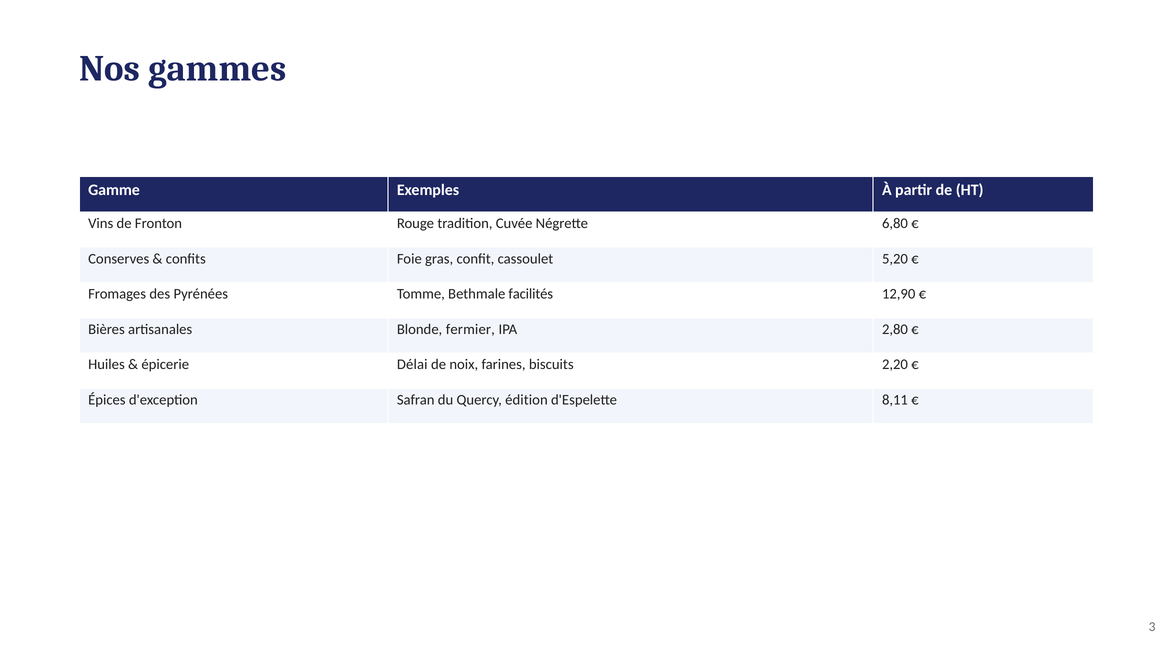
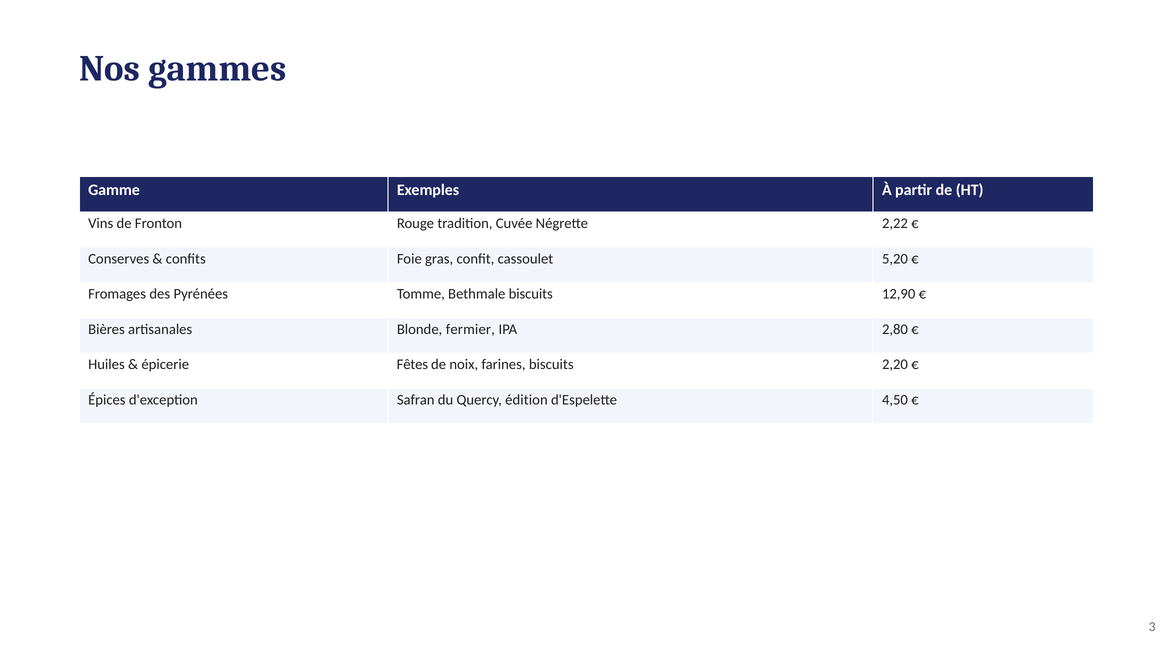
6,80: 6,80 -> 2,22 (895, 223)
Bethmale facilités: facilités -> biscuits (531, 294)
Délai: Délai -> Fêtes (412, 364)
8,11: 8,11 -> 4,50 (895, 400)
